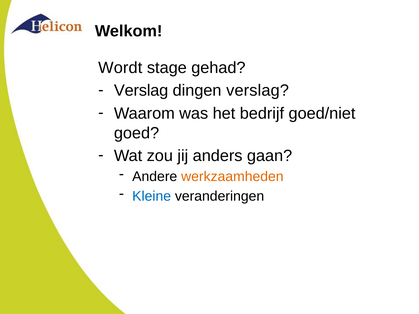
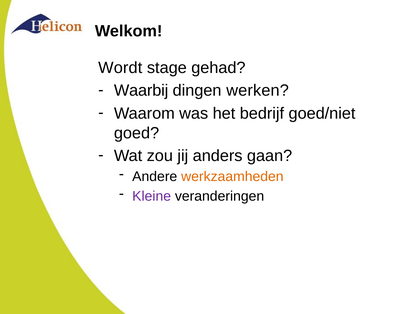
Verslag: Verslag -> Waarbij (141, 91)
dingen verslag: verslag -> werken (258, 91)
Kleine colour: blue -> purple (152, 196)
